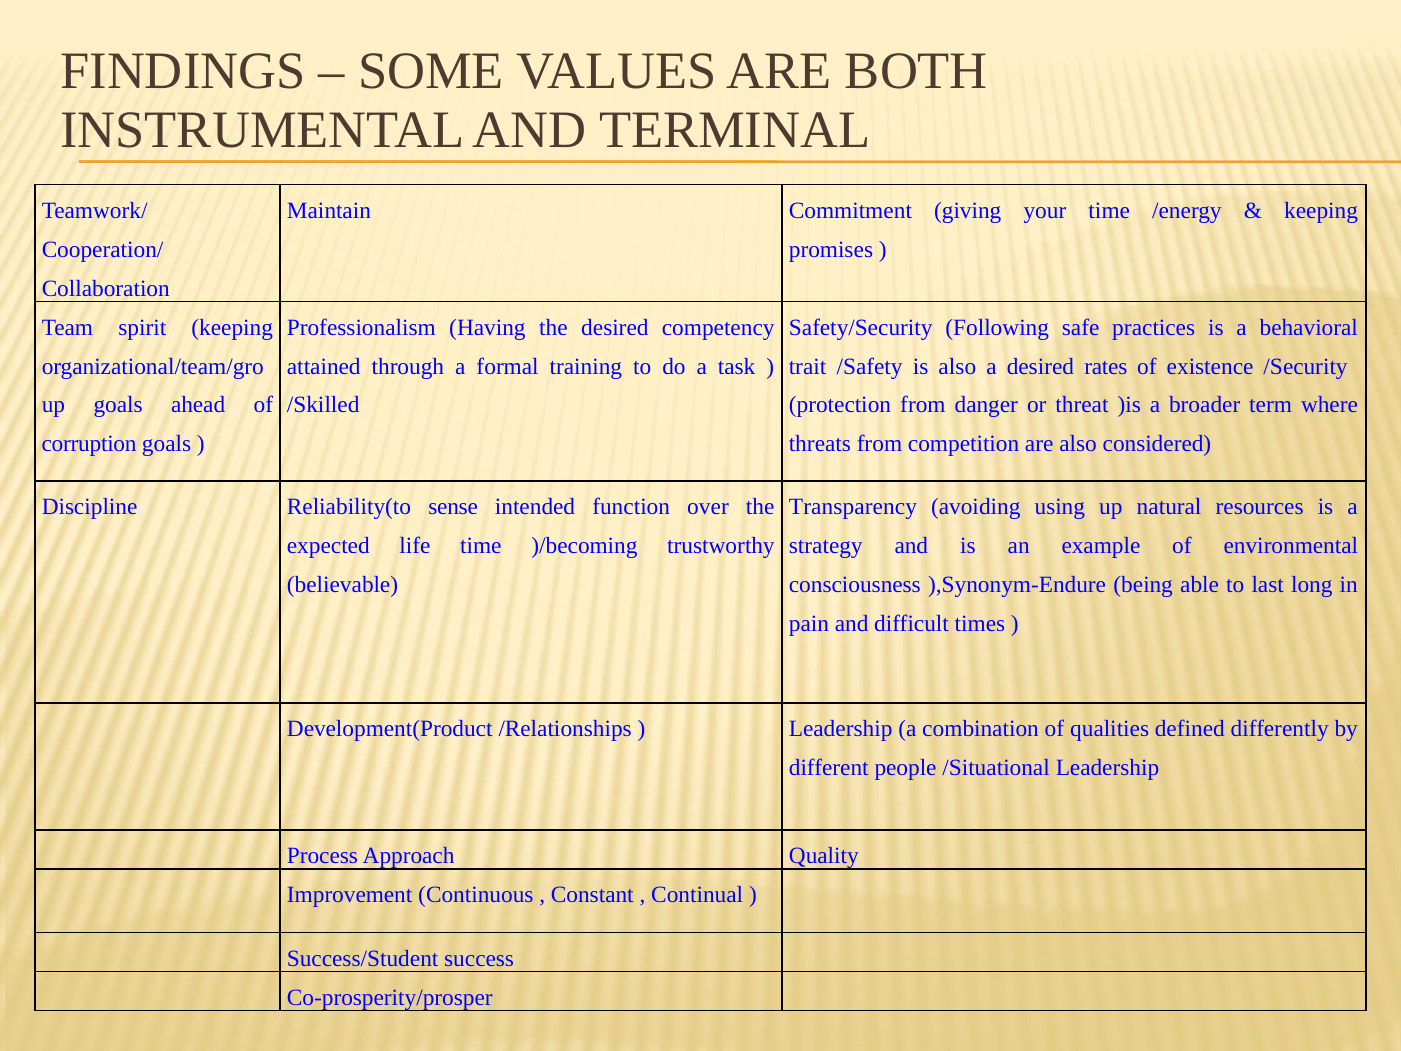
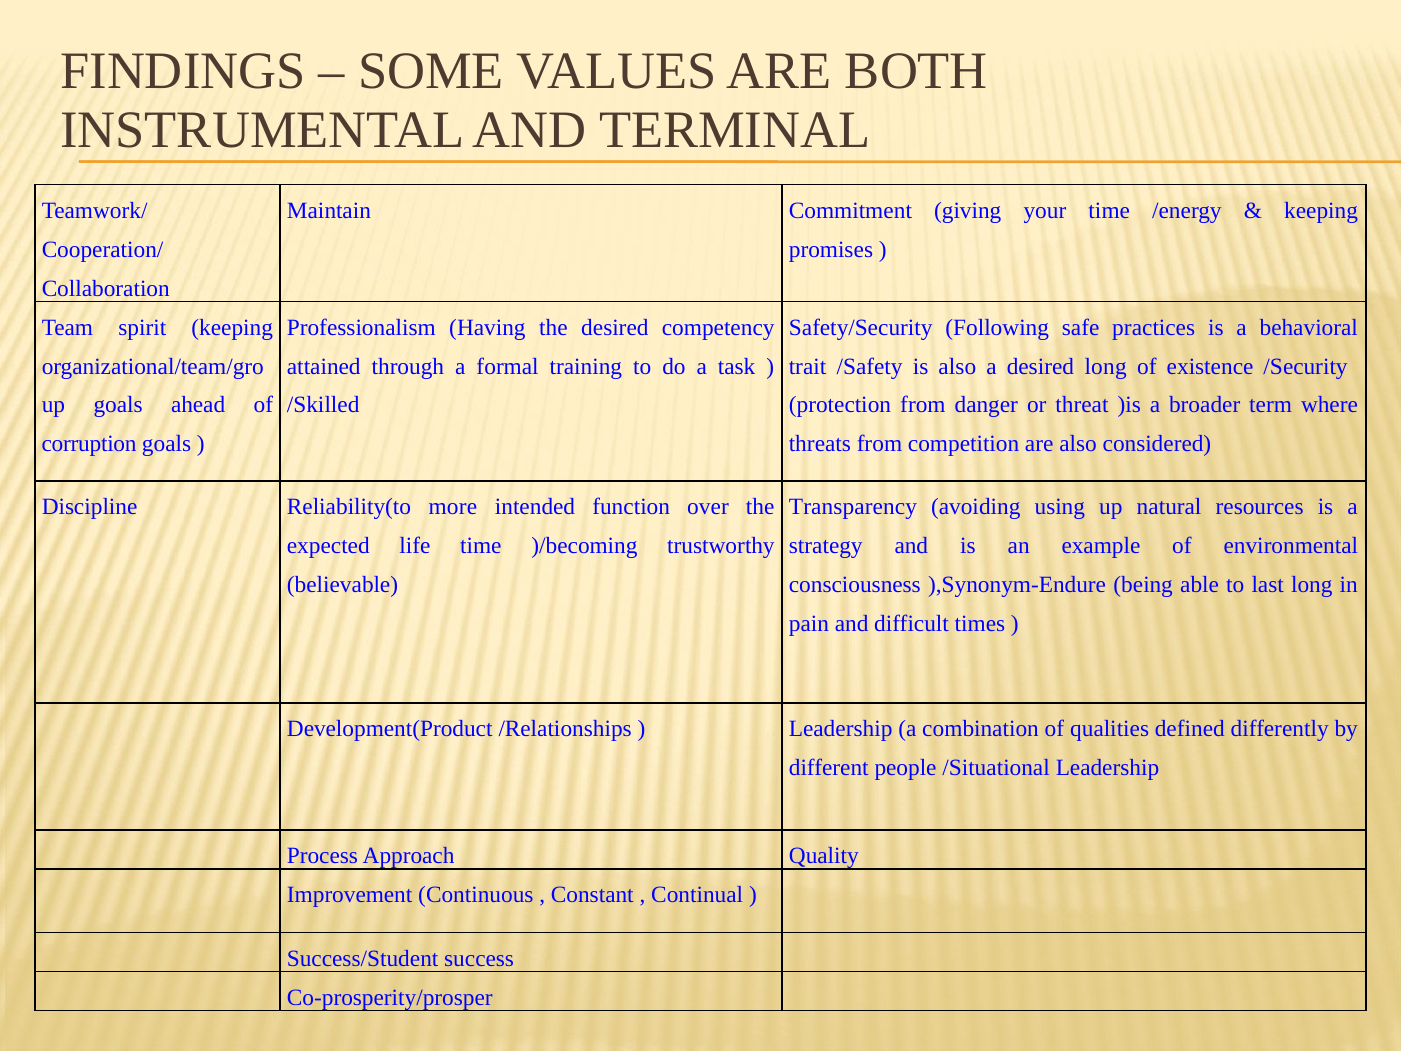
desired rates: rates -> long (1106, 366)
sense: sense -> more (453, 507)
